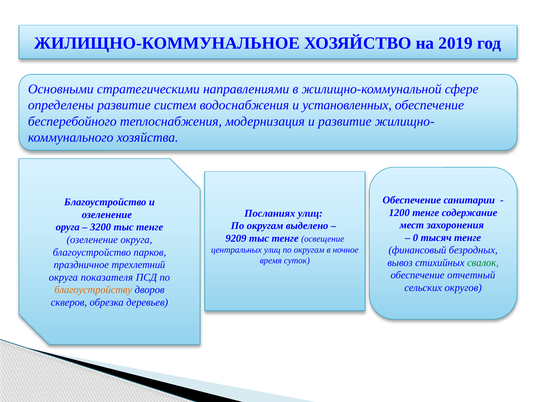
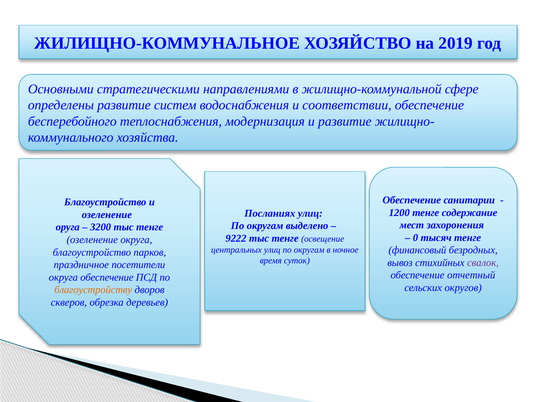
установленных: установленных -> соответствии (347, 105)
9209: 9209 -> 9222 (236, 238)
свалок colour: green -> purple (483, 263)
трехлетний: трехлетний -> посетители (138, 265)
округа показателя: показателя -> обеспечение (107, 277)
